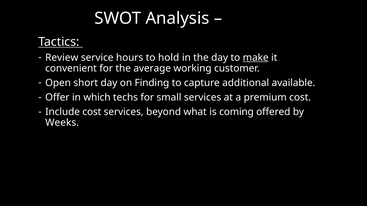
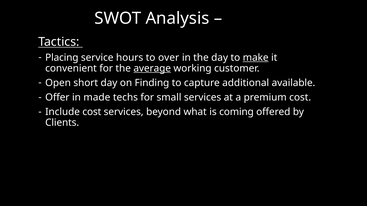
Review: Review -> Placing (62, 58)
hold: hold -> over (169, 58)
average underline: none -> present (152, 68)
which: which -> made (97, 98)
Weeks: Weeks -> Clients (62, 123)
